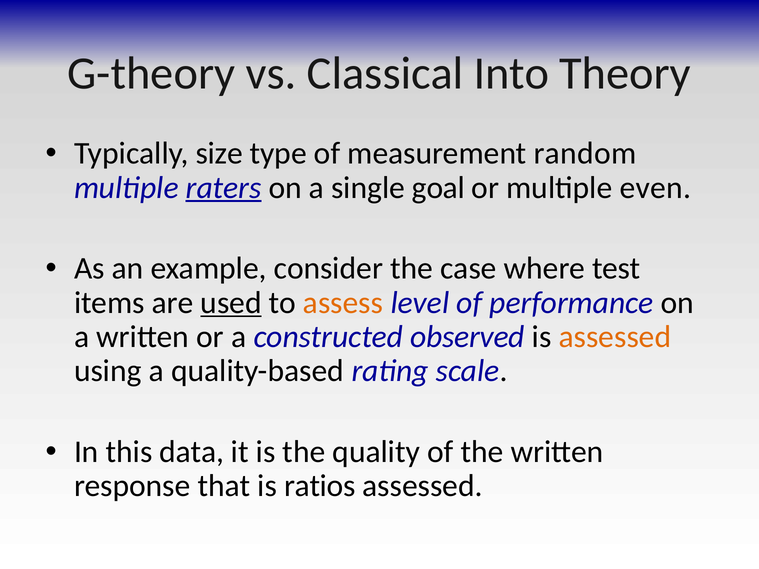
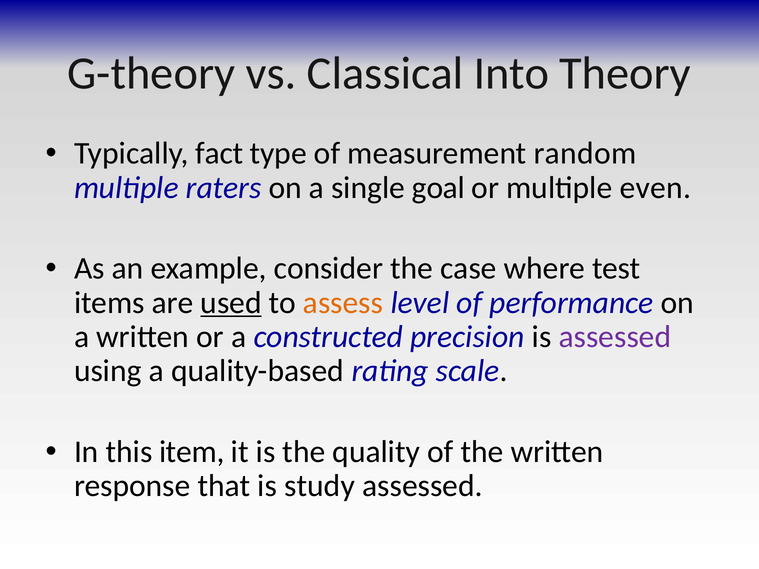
size: size -> fact (219, 153)
raters underline: present -> none (224, 188)
observed: observed -> precision (467, 337)
assessed colour: orange -> purple (615, 337)
data: data -> item (192, 452)
ratios: ratios -> study (320, 486)
